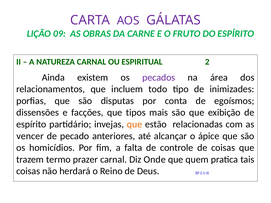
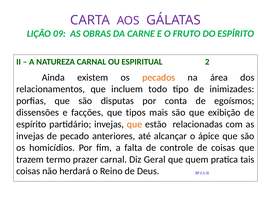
pecados colour: purple -> orange (159, 77)
vencer: vencer -> invejas (30, 136)
Onde: Onde -> Geral (155, 160)
